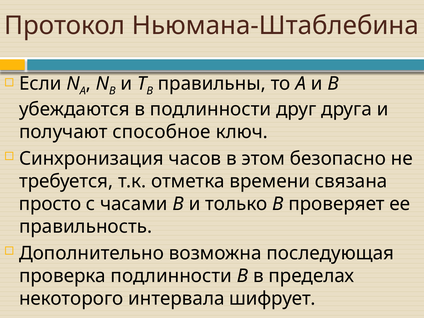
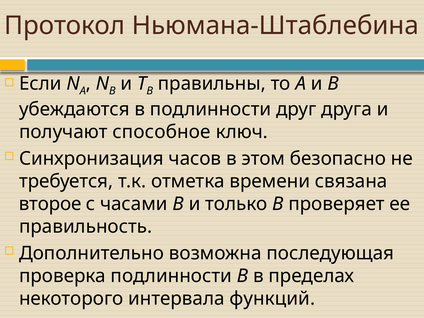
просто: просто -> второе (50, 204)
шифрует: шифрует -> функций (272, 299)
